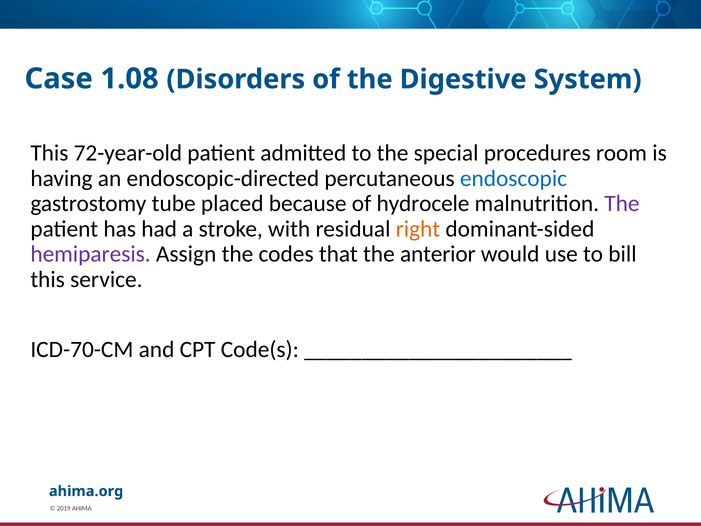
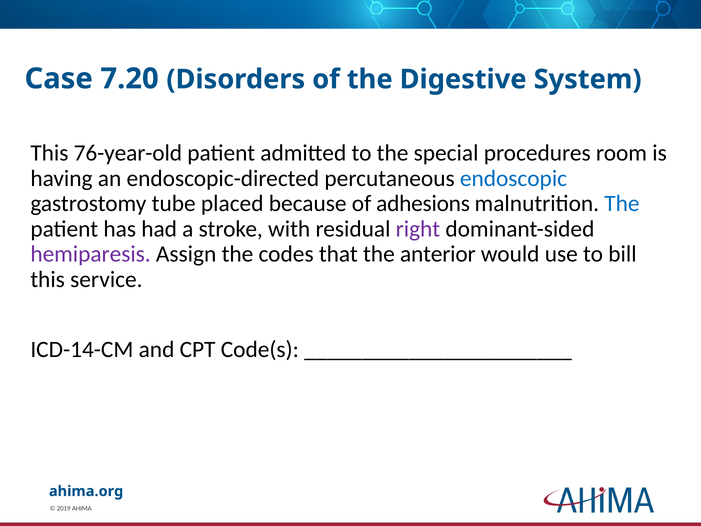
1.08: 1.08 -> 7.20 (130, 79)
72-year-old: 72-year-old -> 76-year-old (128, 153)
hydrocele: hydrocele -> adhesions (423, 204)
The colour: purple -> blue (622, 204)
right colour: orange -> purple (418, 229)
ICD-70-CM: ICD-70-CM -> ICD-14-CM (82, 349)
